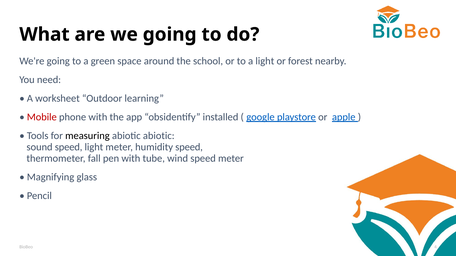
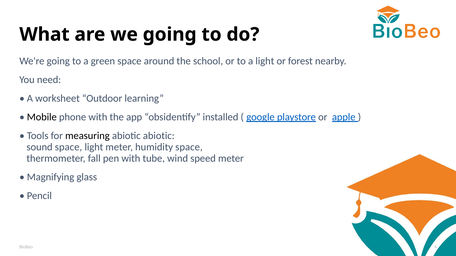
Mobile colour: red -> black (42, 117)
sound speed: speed -> space (69, 147)
humidity speed: speed -> space (189, 147)
